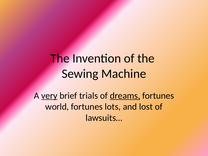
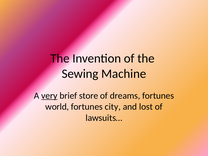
trials: trials -> store (89, 96)
dreams underline: present -> none (125, 96)
lots: lots -> city (113, 107)
